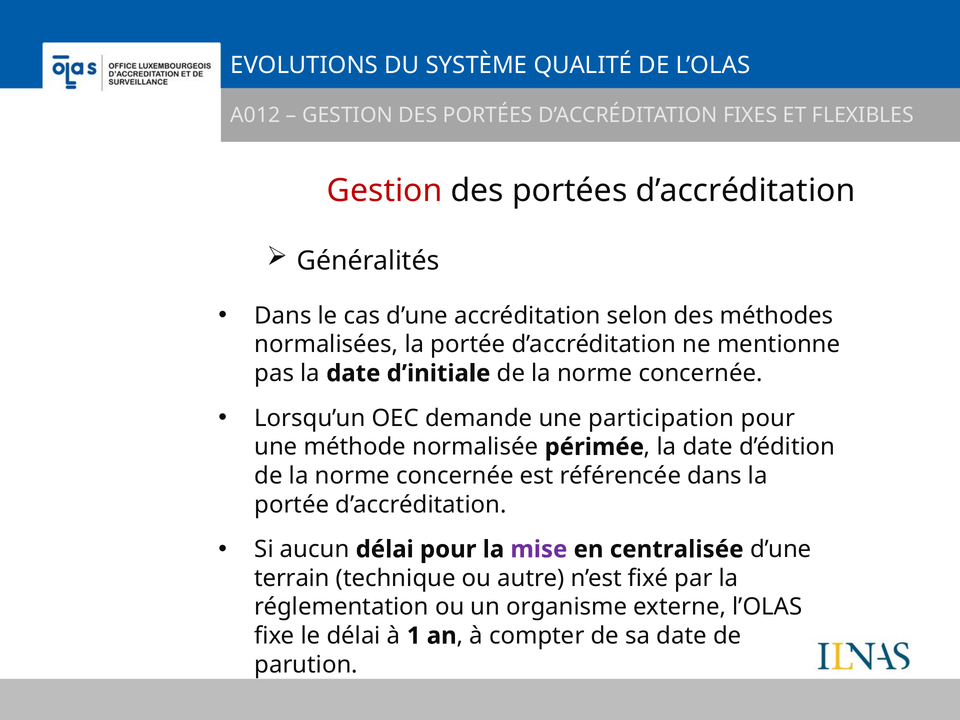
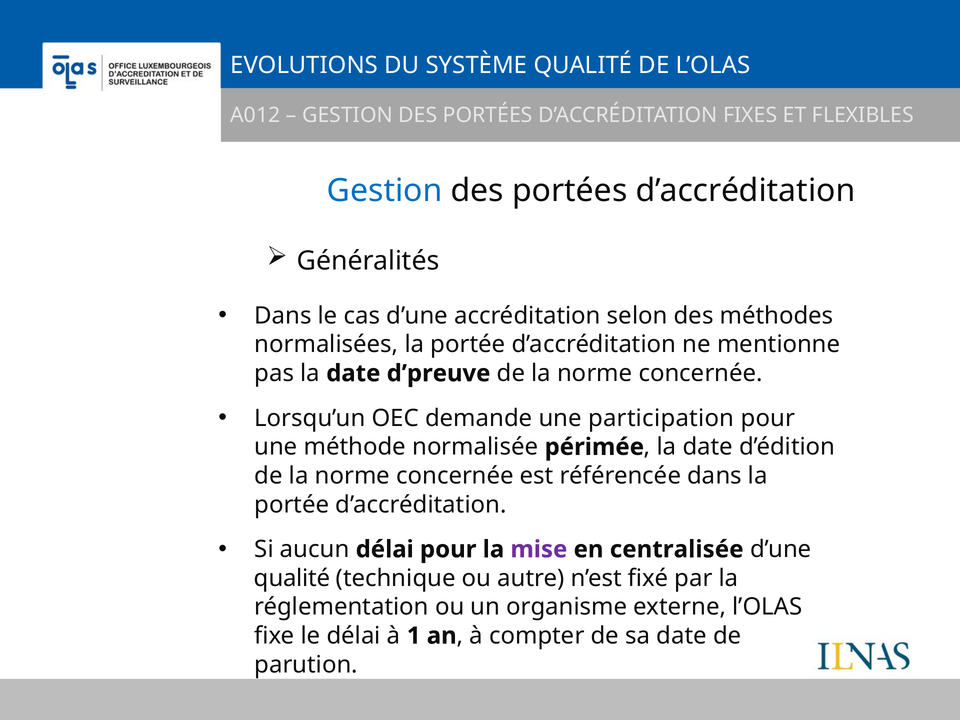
Gestion colour: red -> blue (385, 191)
d’initiale: d’initiale -> d’preuve (439, 373)
terrain: terrain -> qualité (292, 578)
